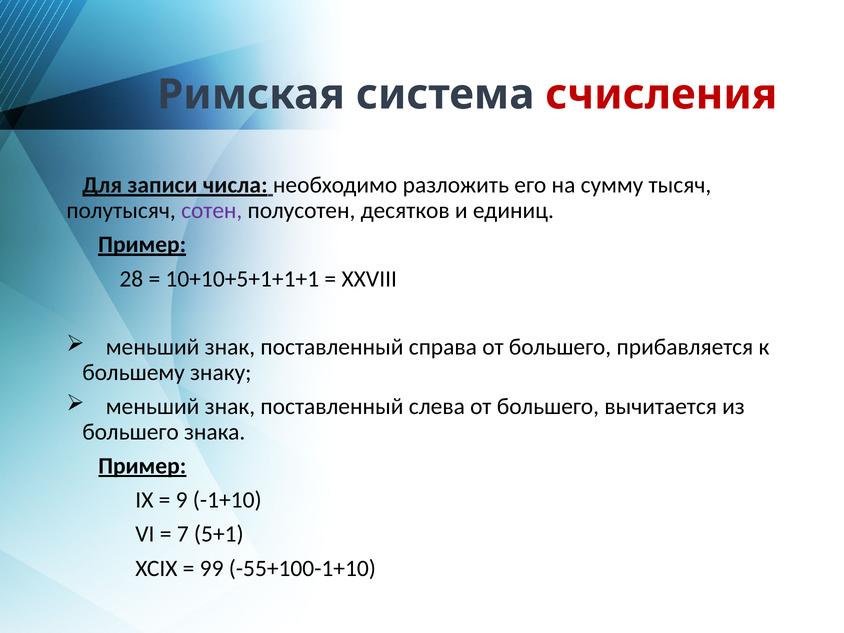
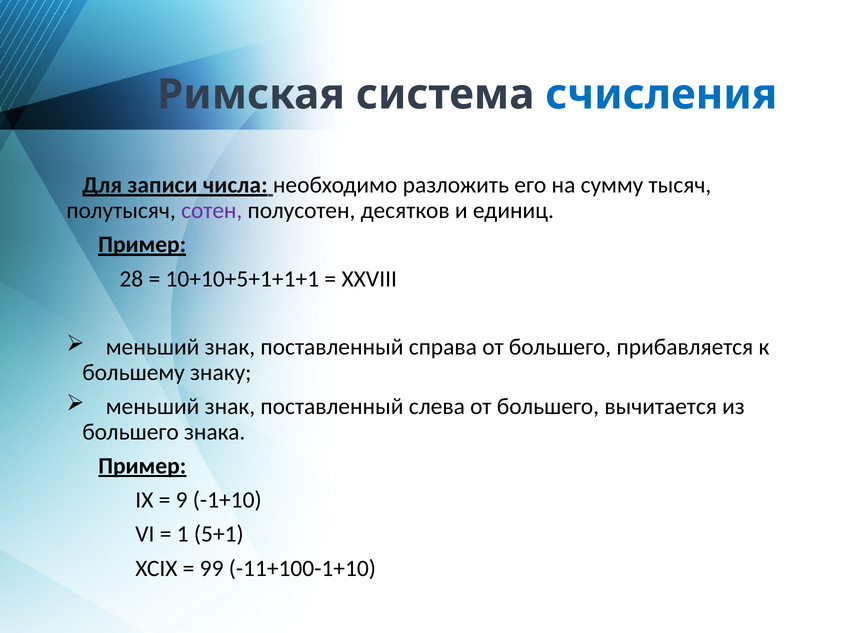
счисления colour: red -> blue (661, 95)
7: 7 -> 1 (183, 534)
-55+100-1+10: -55+100-1+10 -> -11+100-1+10 (302, 568)
